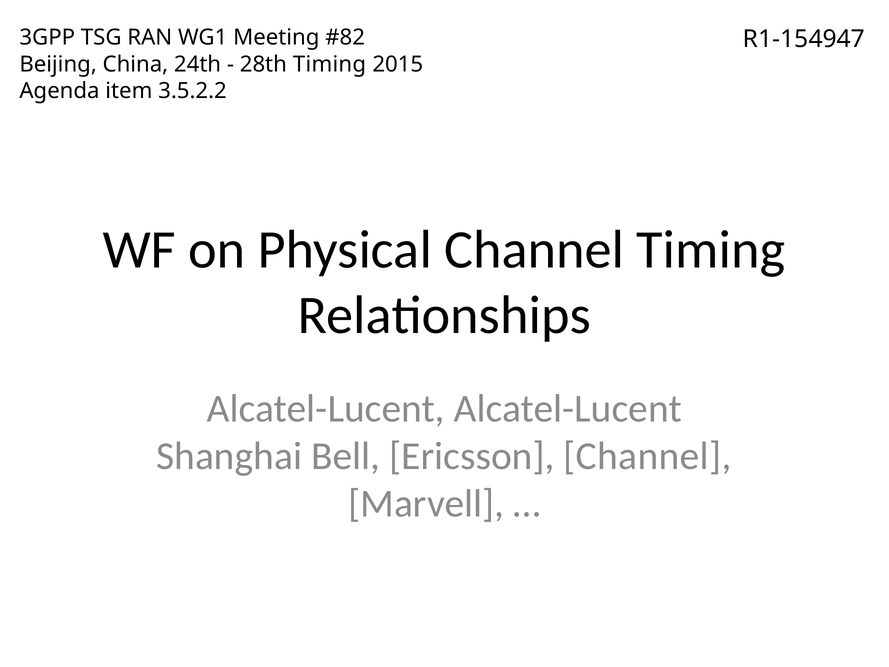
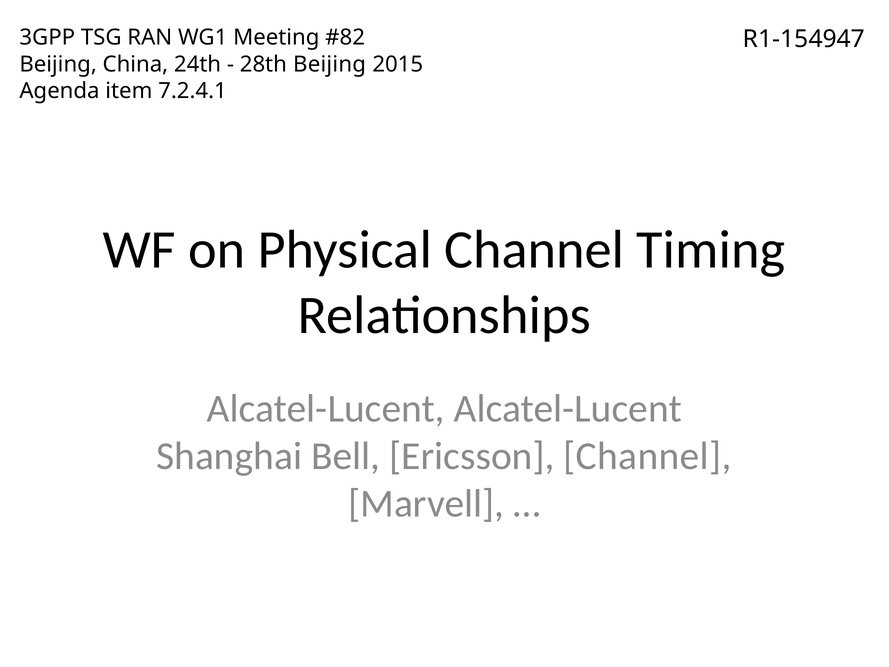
28th Timing: Timing -> Beijing (330, 64)
3.5.2.2: 3.5.2.2 -> 7.2.4.1 (192, 91)
